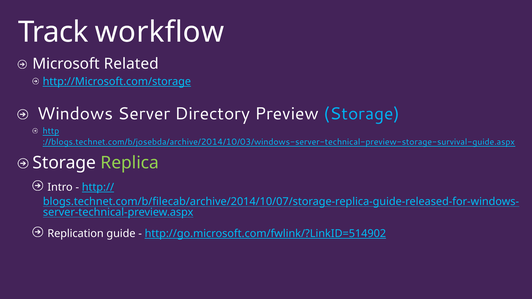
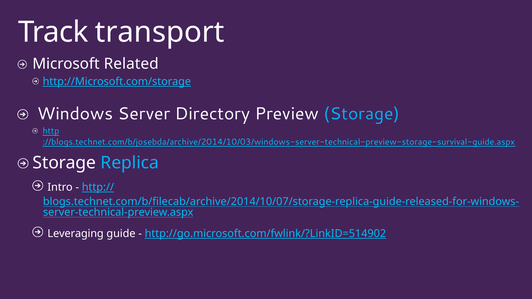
workflow: workflow -> transport (160, 32)
Replica colour: light green -> light blue (130, 163)
Replication: Replication -> Leveraging (76, 234)
